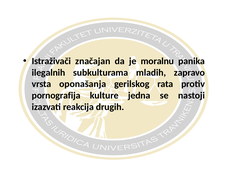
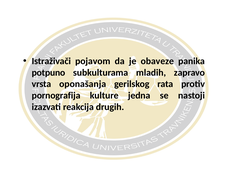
značajan: značajan -> pojavom (93, 61)
moralnu: moralnu -> obaveze (157, 61)
ilegalnih: ilegalnih -> potpuno (49, 73)
